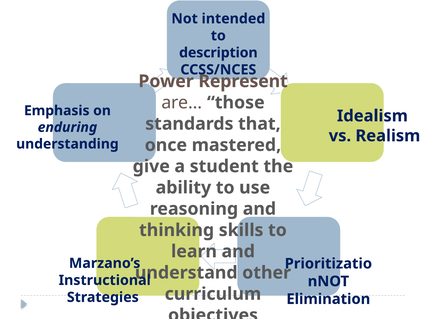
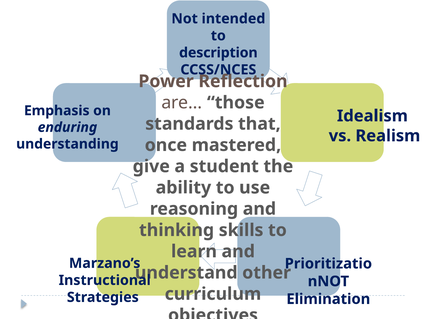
Represent: Represent -> Reflection (243, 81)
